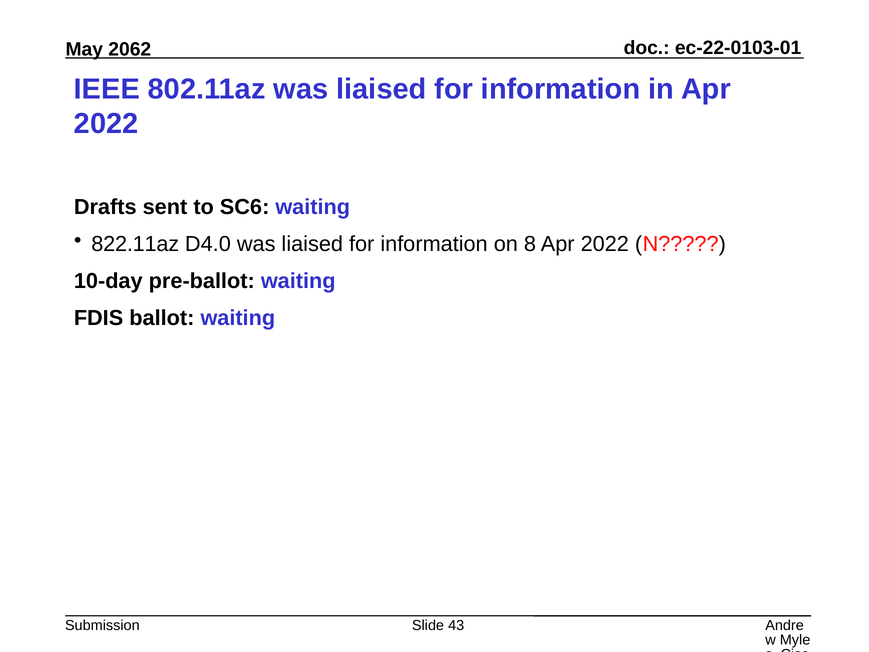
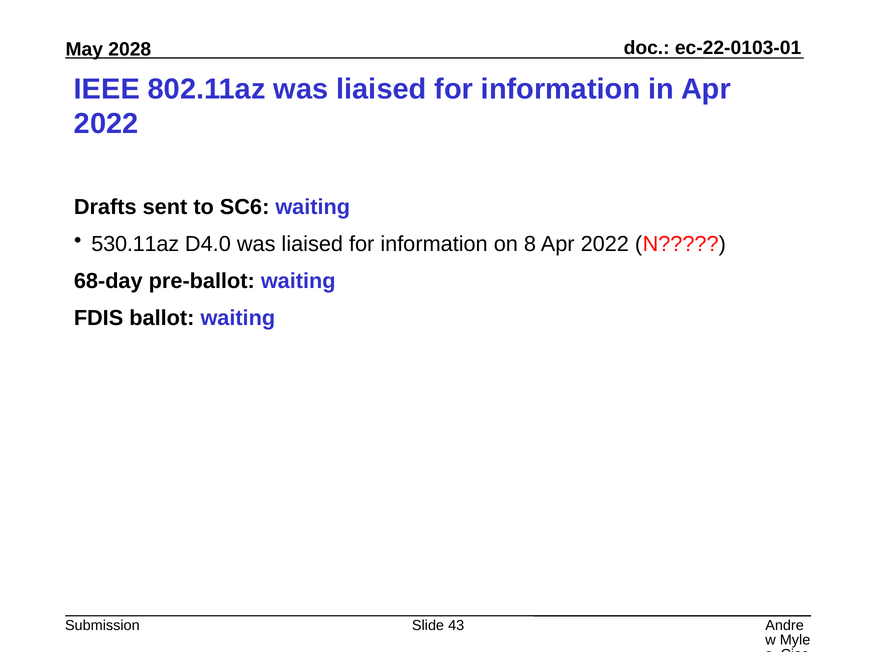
2062: 2062 -> 2028 (130, 49)
822.11az: 822.11az -> 530.11az (135, 244)
10-day: 10-day -> 68-day (108, 281)
